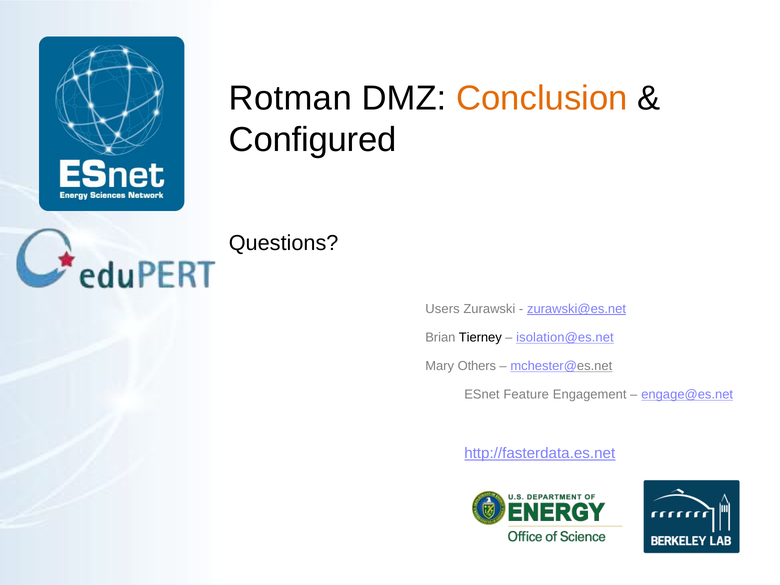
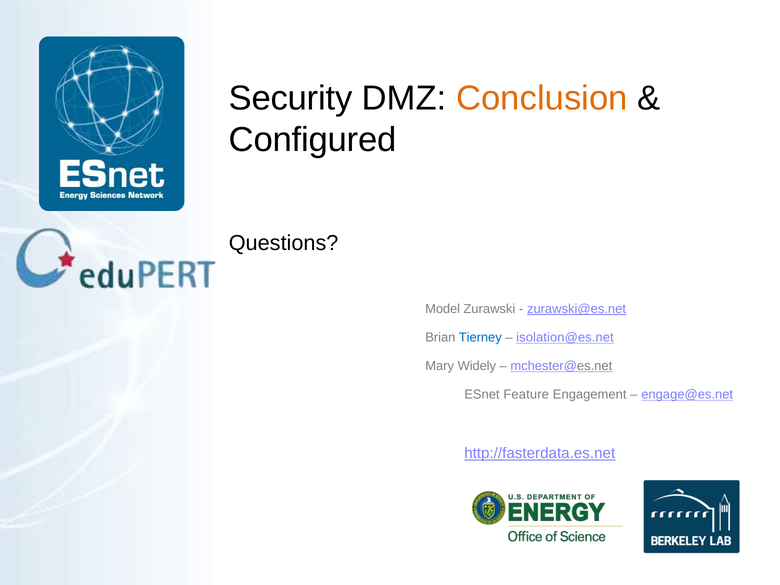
Rotman: Rotman -> Security (291, 98)
Users: Users -> Model (443, 309)
Tierney colour: black -> blue (480, 337)
Others: Others -> Widely (477, 366)
